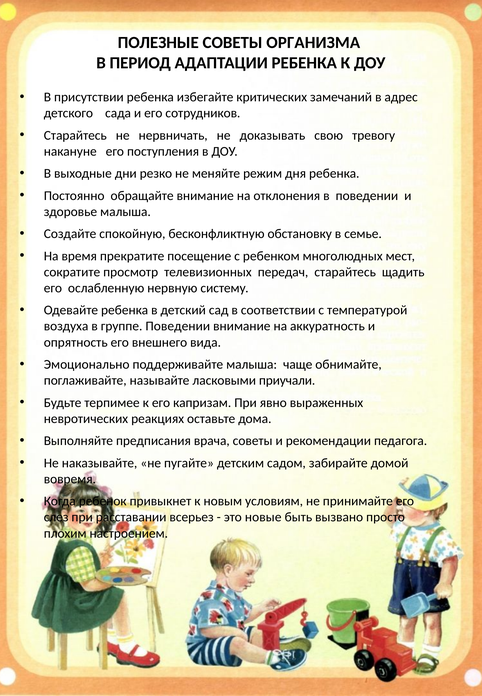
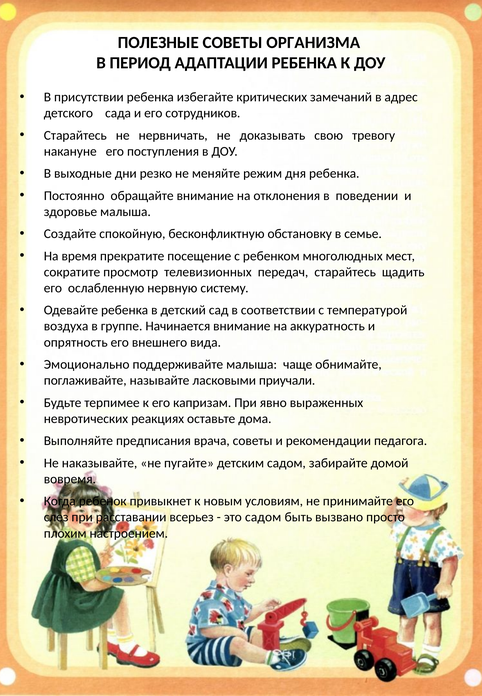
группе Поведении: Поведении -> Начинается (178, 326)
это новые: новые -> садом (263, 517)
